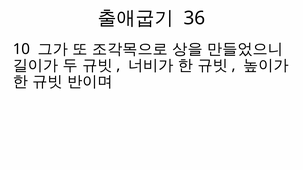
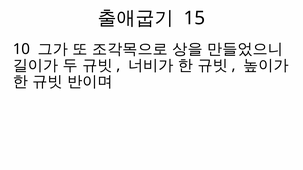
36: 36 -> 15 (194, 18)
